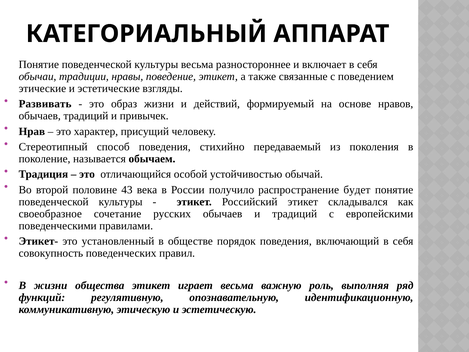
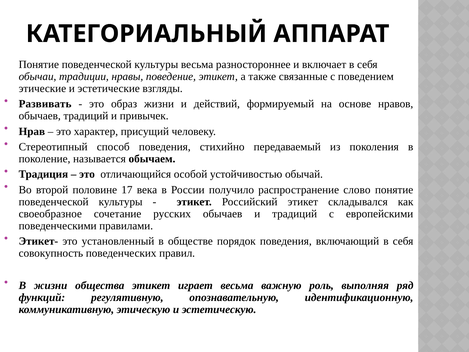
43: 43 -> 17 (127, 190)
будет: будет -> слово (357, 190)
